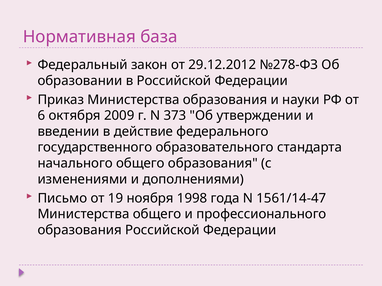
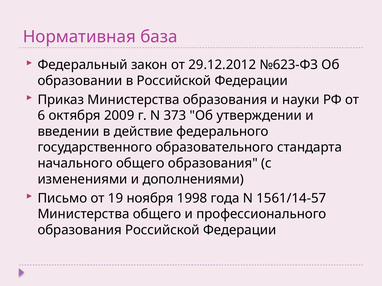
№278-ФЗ: №278-ФЗ -> №623-ФЗ (289, 65)
1561/14-47: 1561/14-47 -> 1561/14-57 (291, 199)
